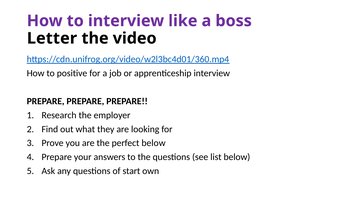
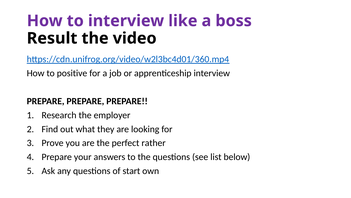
Letter: Letter -> Result (52, 38)
perfect below: below -> rather (154, 143)
